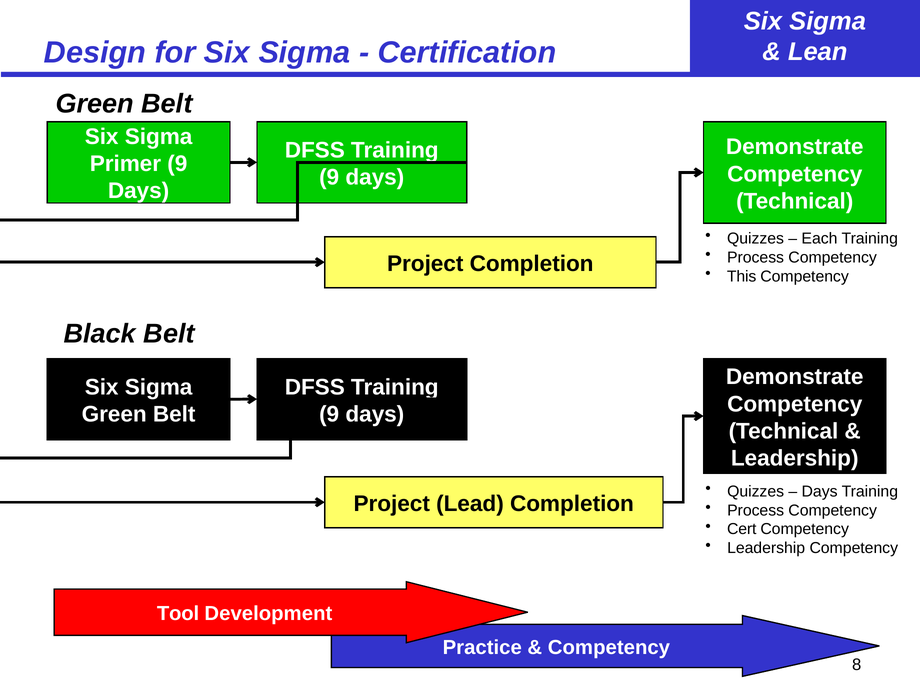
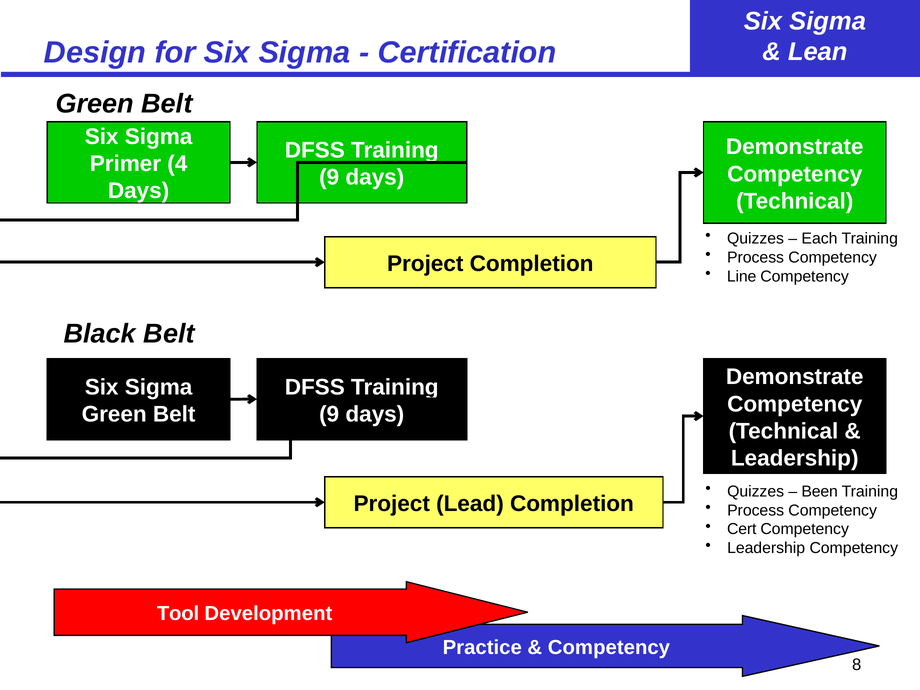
Primer 9: 9 -> 4 (177, 164)
This: This -> Line (742, 276)
Days: Days -> Been (820, 491)
